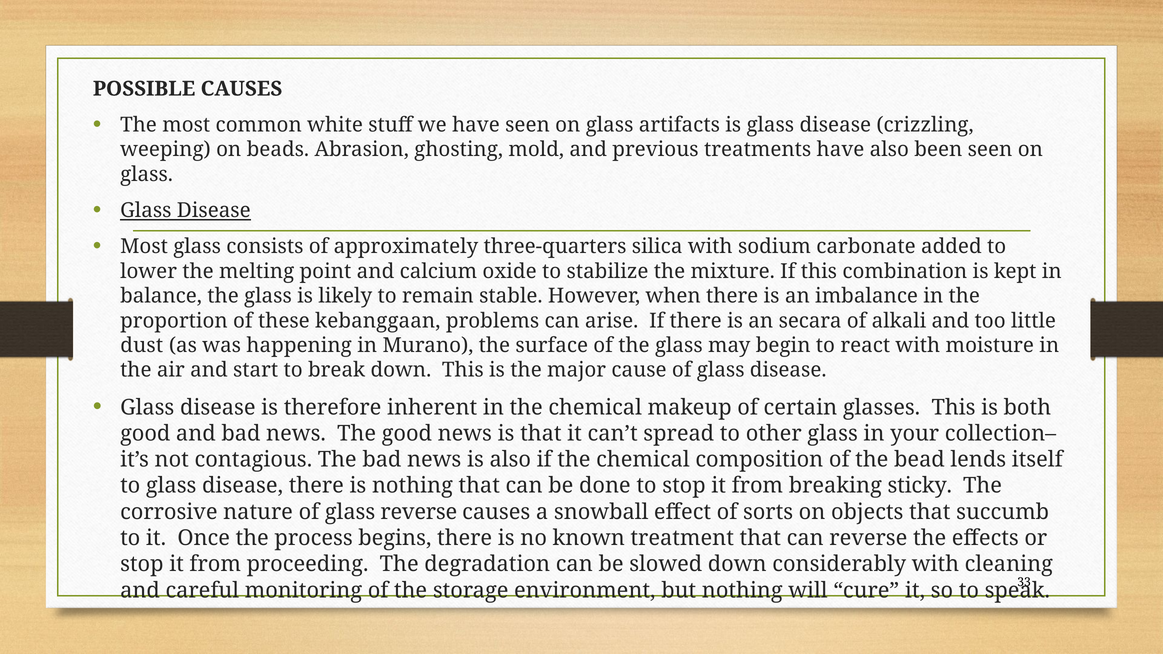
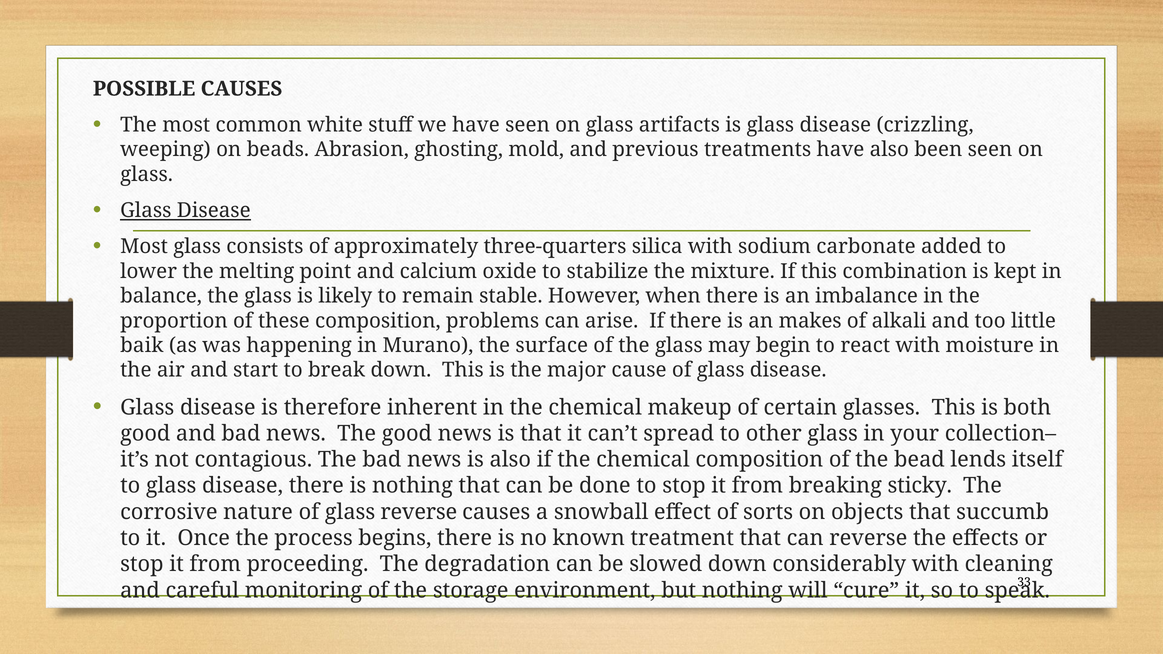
these kebanggaan: kebanggaan -> composition (378, 321)
secara: secara -> makes (810, 321)
dust: dust -> baik (142, 346)
